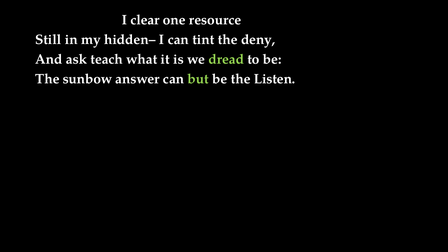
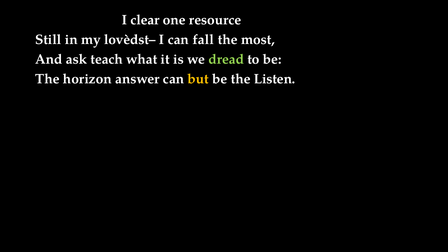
hidden–: hidden– -> lovèdst– (130, 40)
tint: tint -> fall (203, 40)
deny: deny -> most (258, 40)
sunbow: sunbow -> horizon (87, 79)
but colour: light green -> yellow (198, 79)
